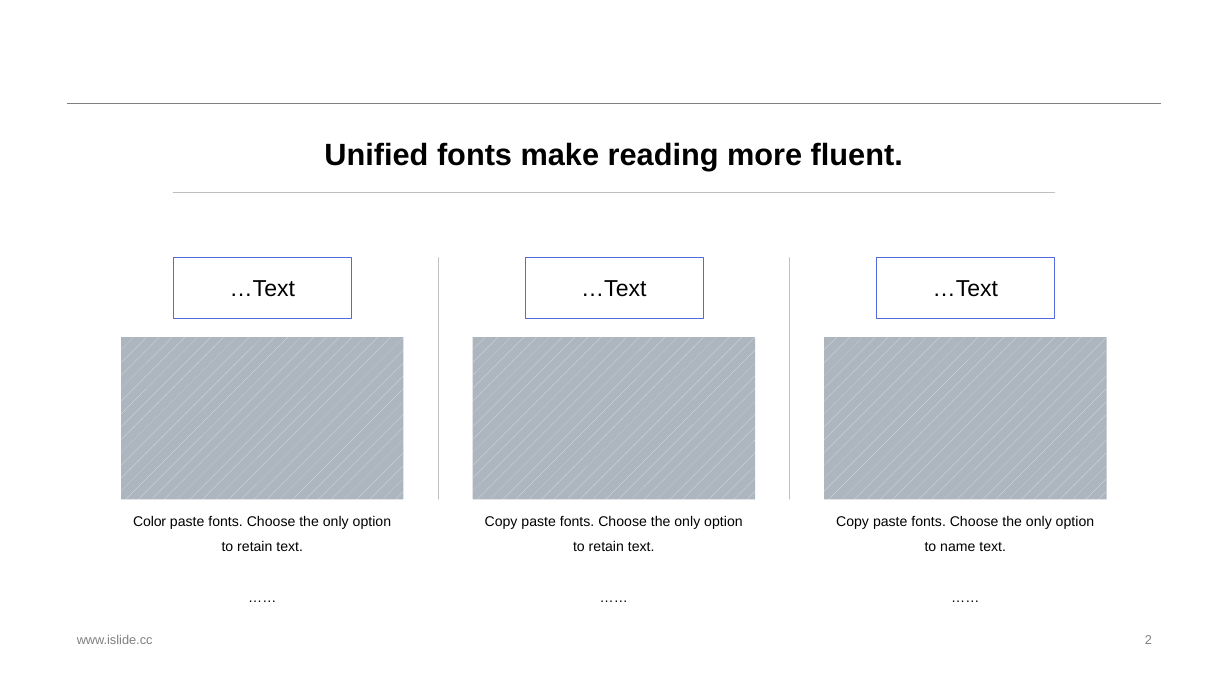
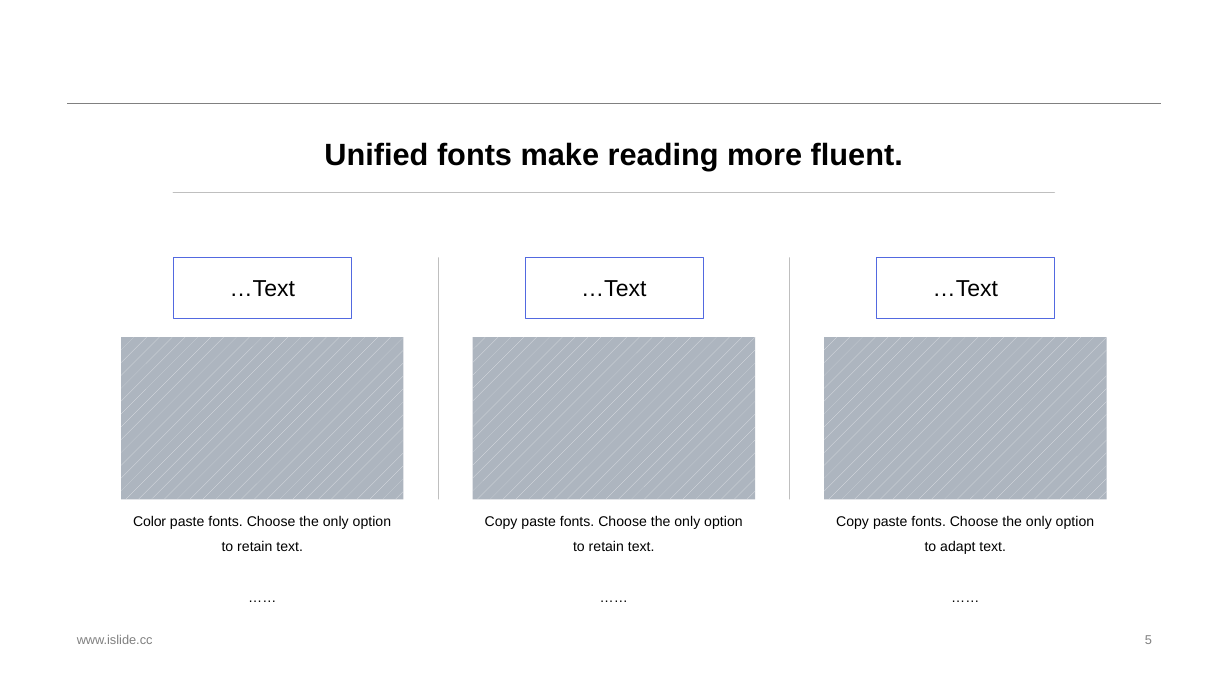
name: name -> adapt (958, 547)
2: 2 -> 5 (1149, 640)
